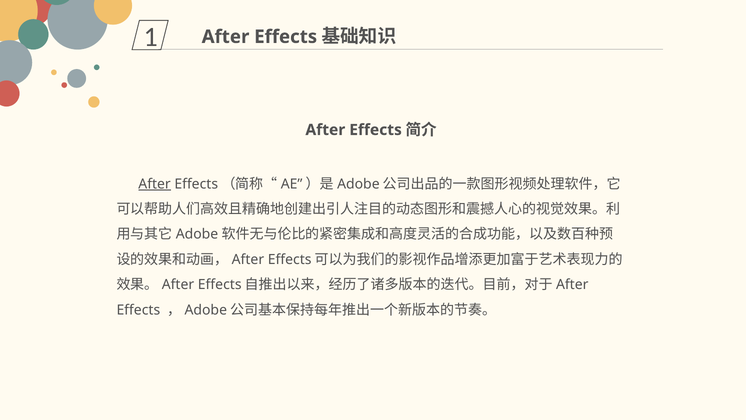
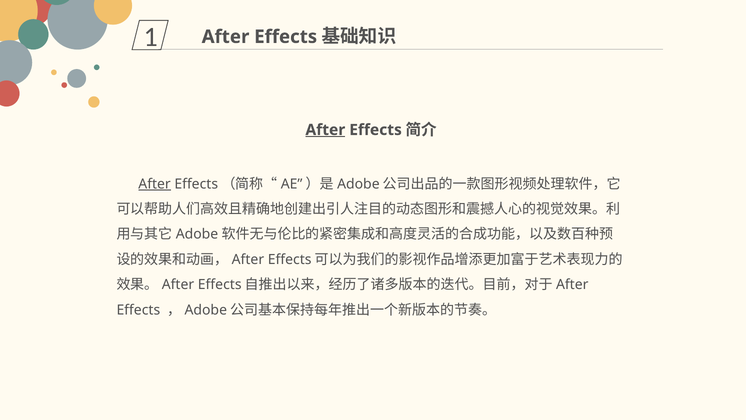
After underline: none -> present (325, 130)
